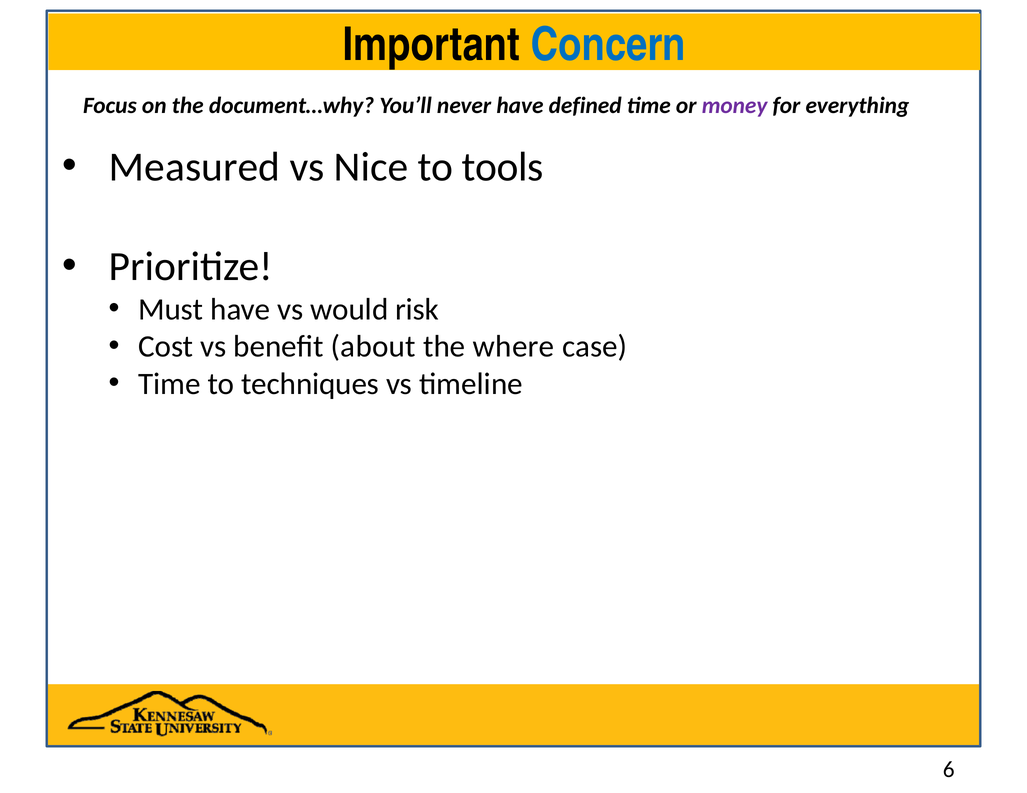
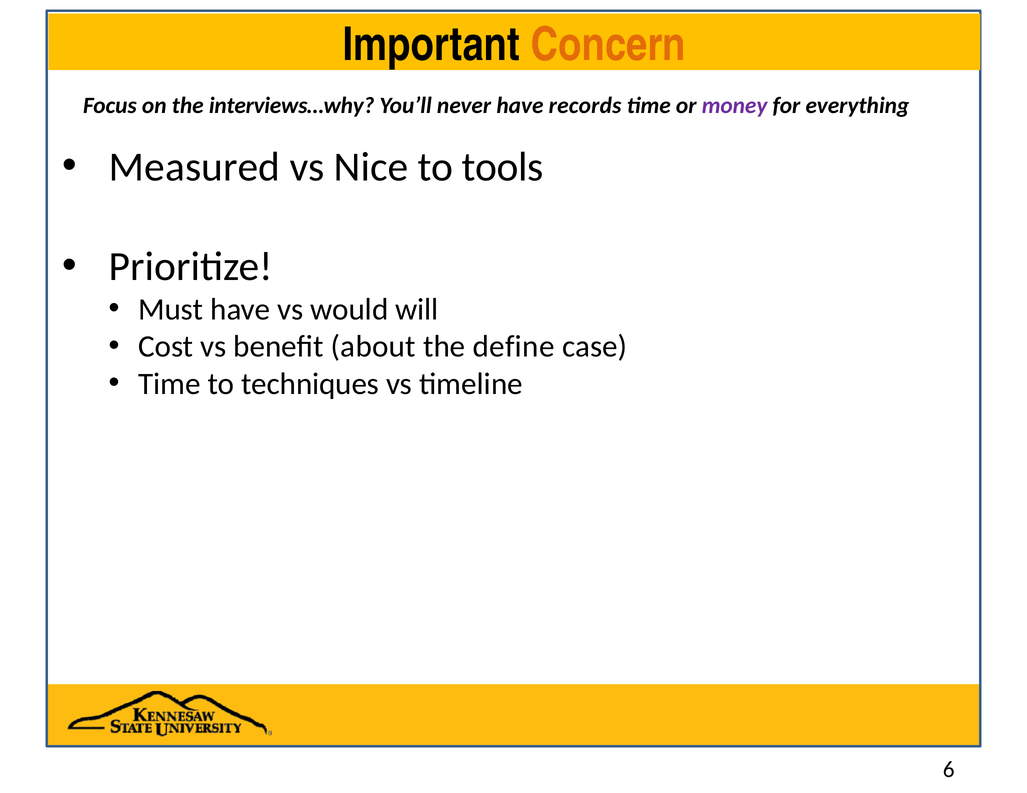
Concern colour: blue -> orange (608, 45)
document…why: document…why -> interviews…why (292, 105)
defined: defined -> records (585, 105)
risk: risk -> will (417, 310)
where: where -> define (514, 347)
